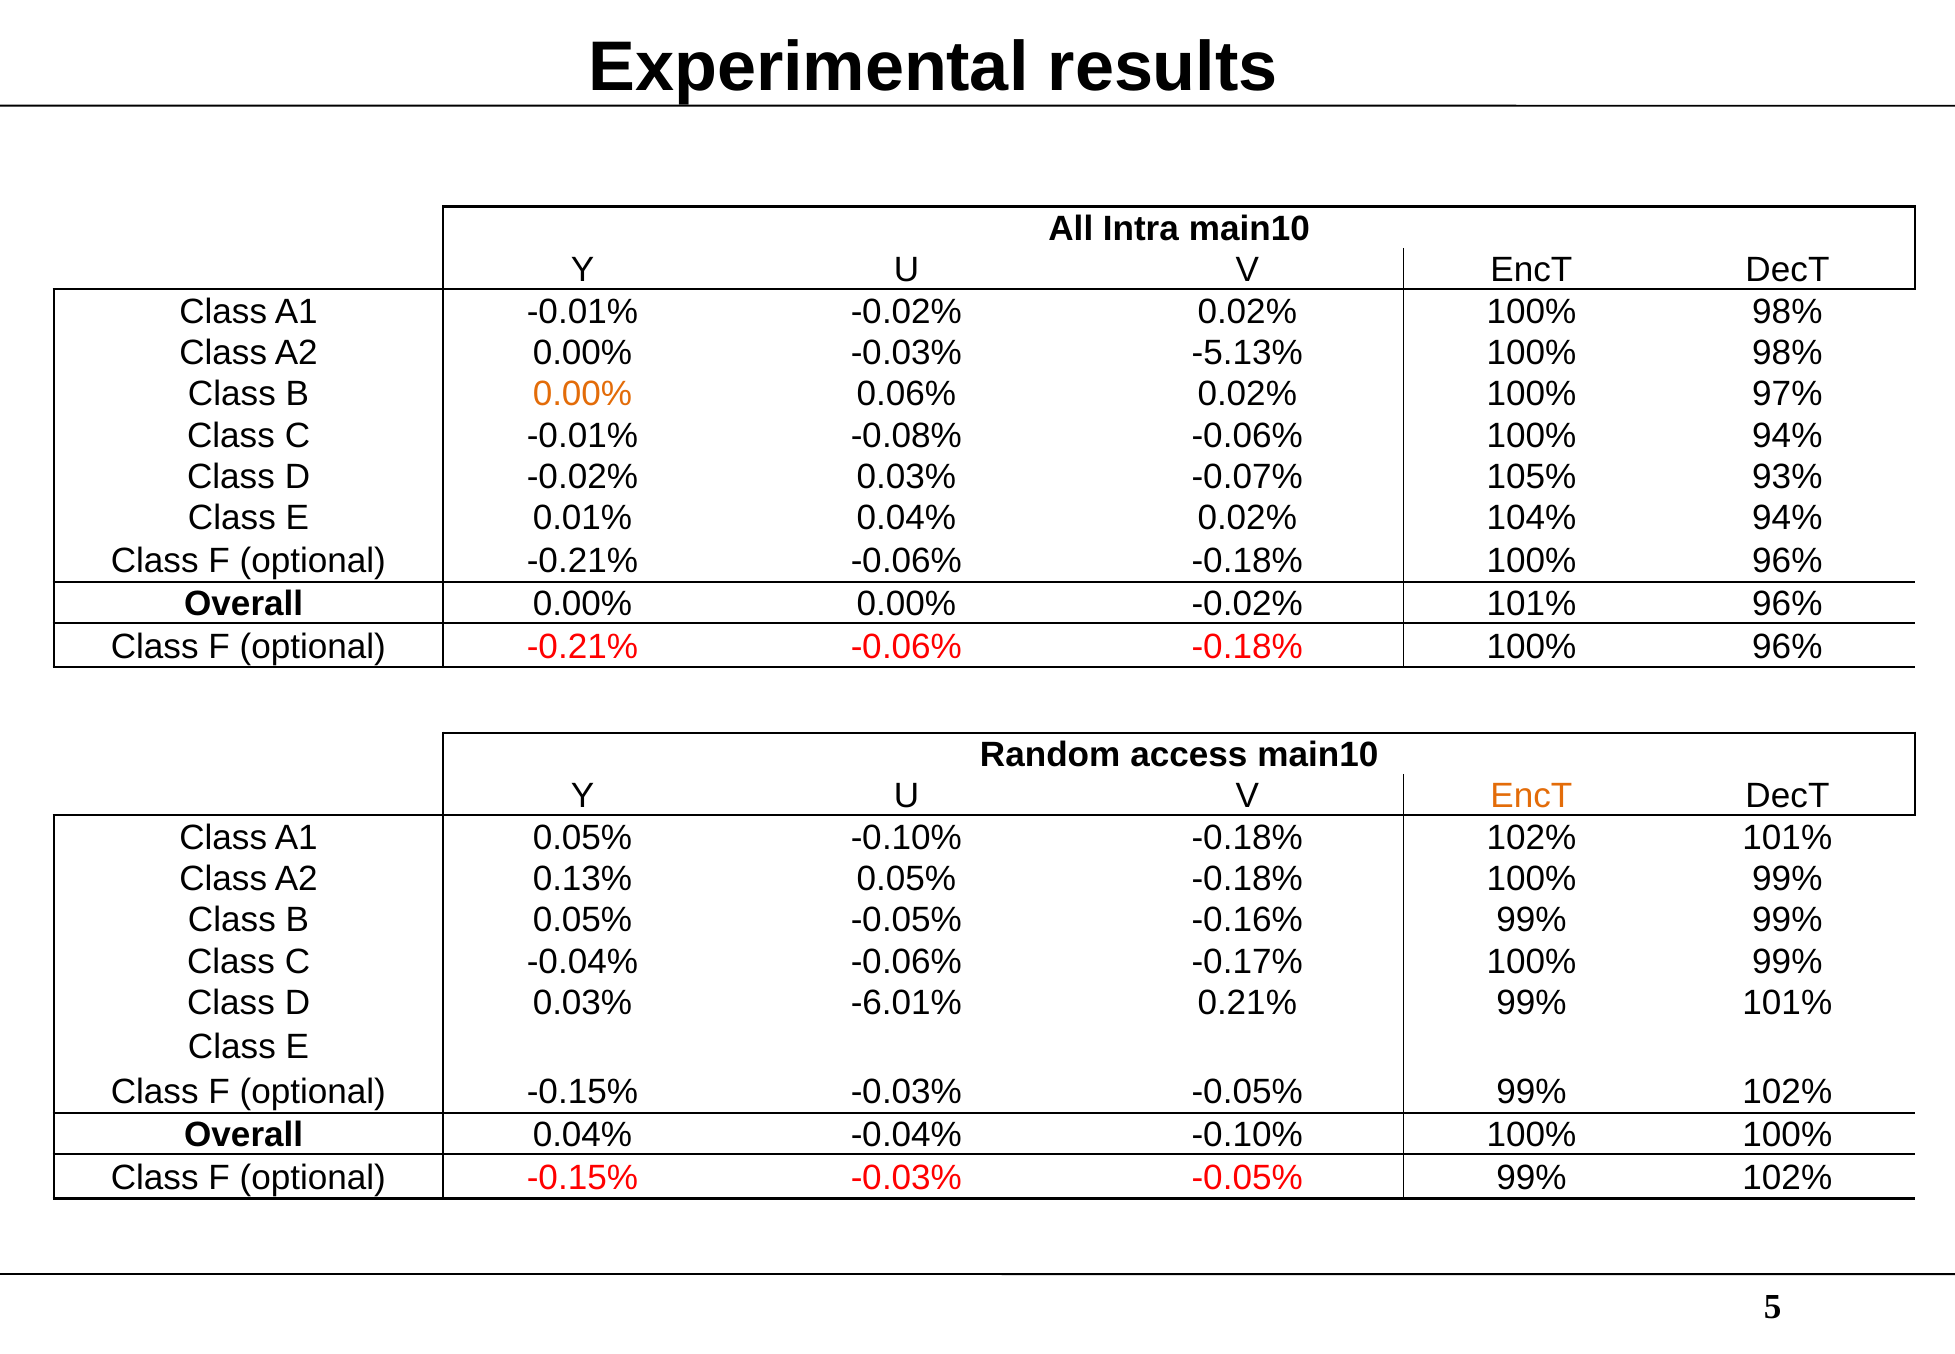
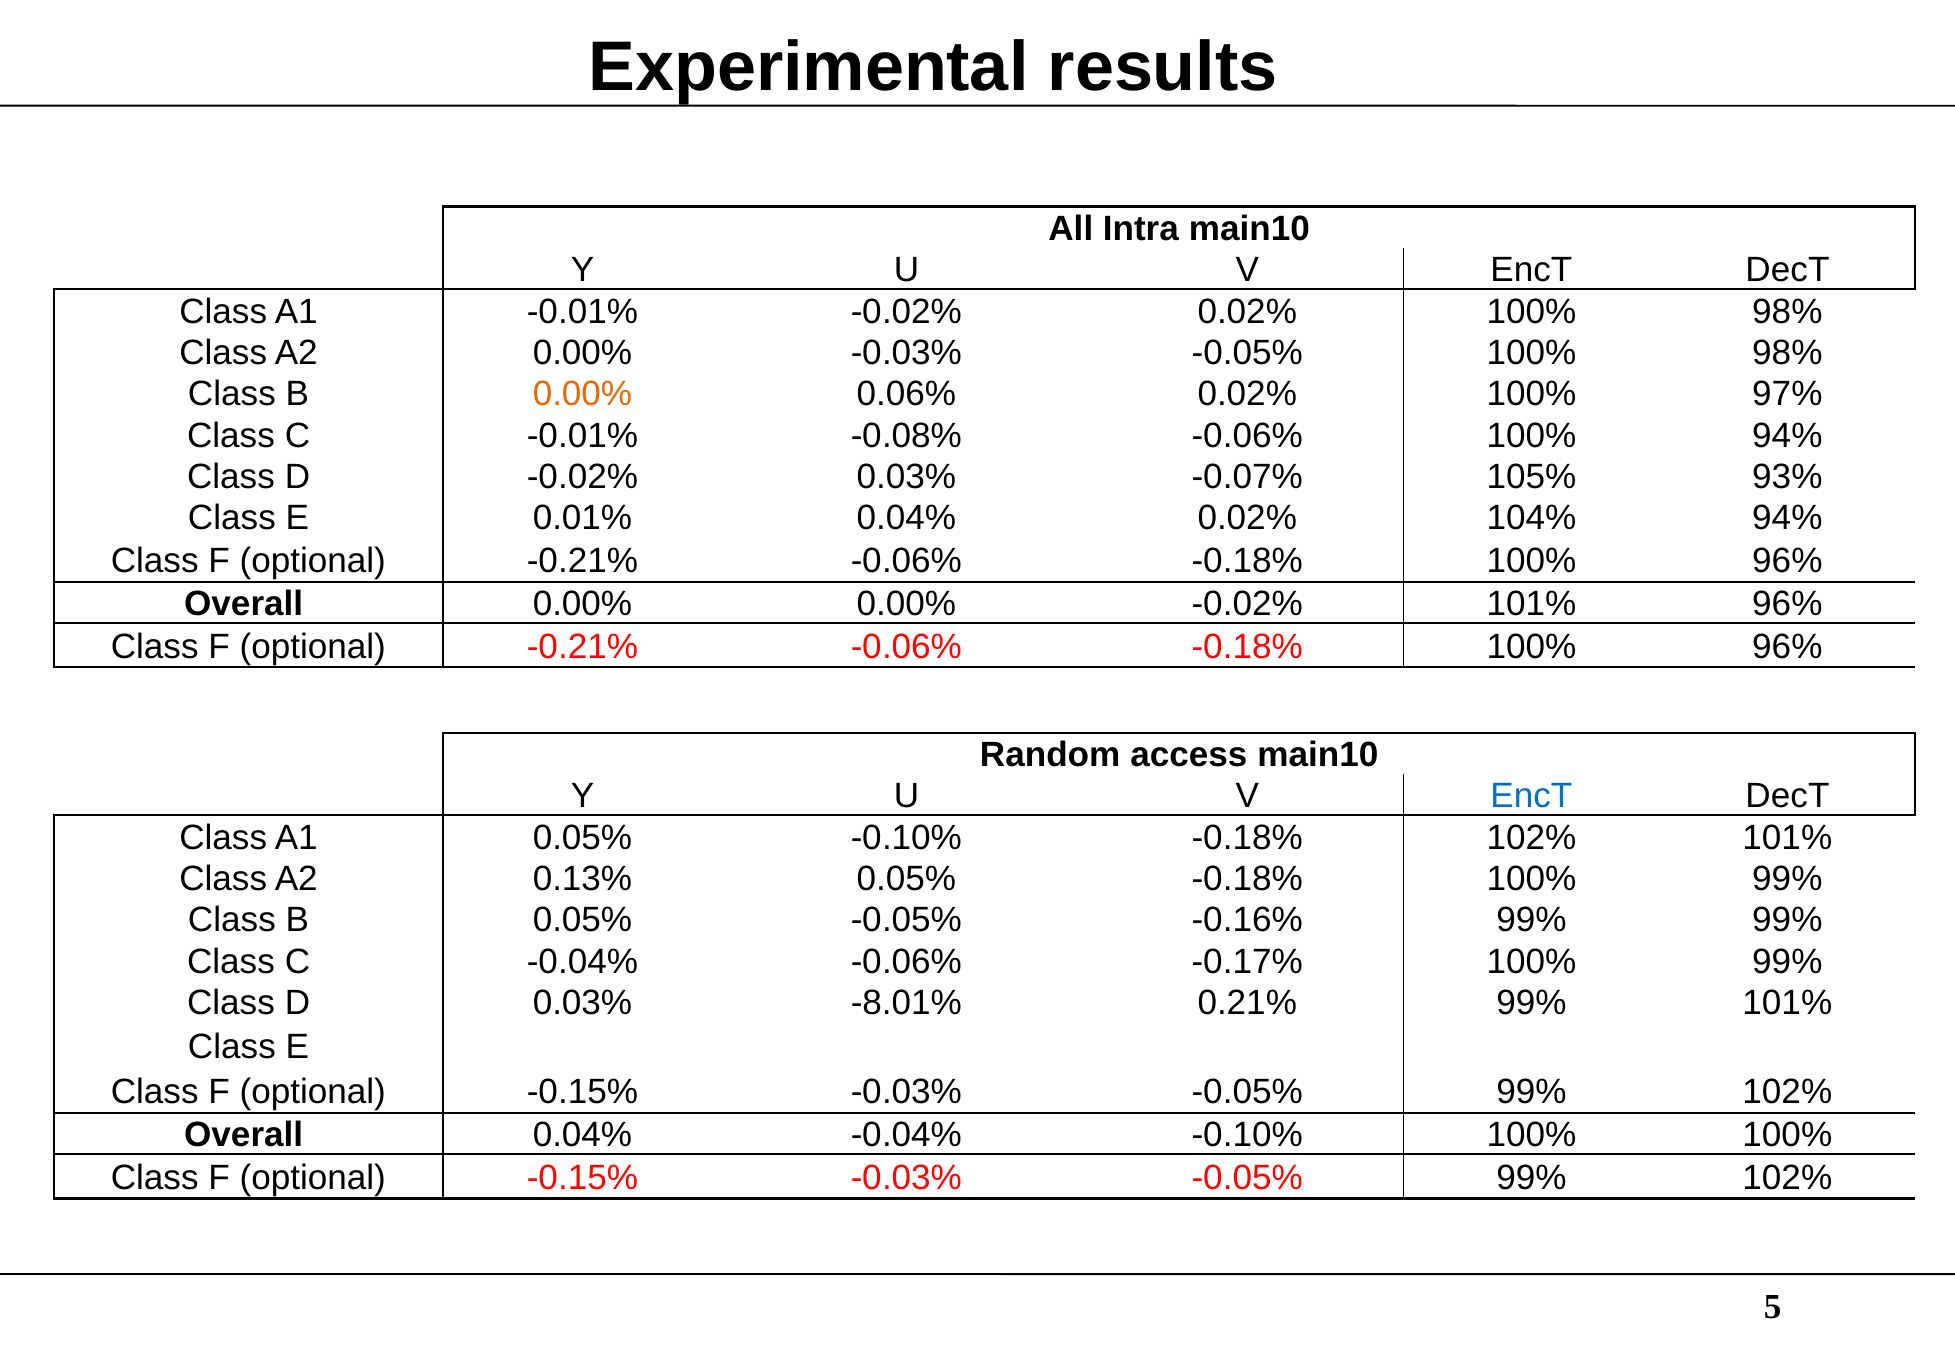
0.00% -0.03% -5.13%: -5.13% -> -0.05% (1247, 353)
EncT colour: orange -> blue (1531, 796)
-6.01%: -6.01% -> -8.01% (906, 1003)
